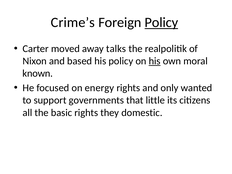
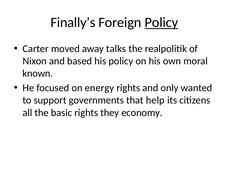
Crime’s: Crime’s -> Finally’s (73, 22)
his underline: present -> none (155, 61)
little: little -> help (155, 100)
domestic: domestic -> economy (142, 113)
